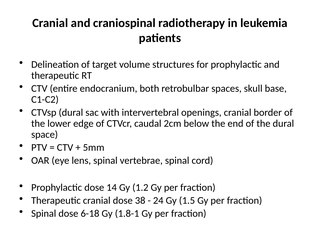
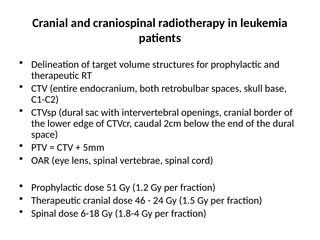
14: 14 -> 51 (112, 188)
38: 38 -> 46 (140, 201)
1.8-1: 1.8-1 -> 1.8-4 (127, 214)
